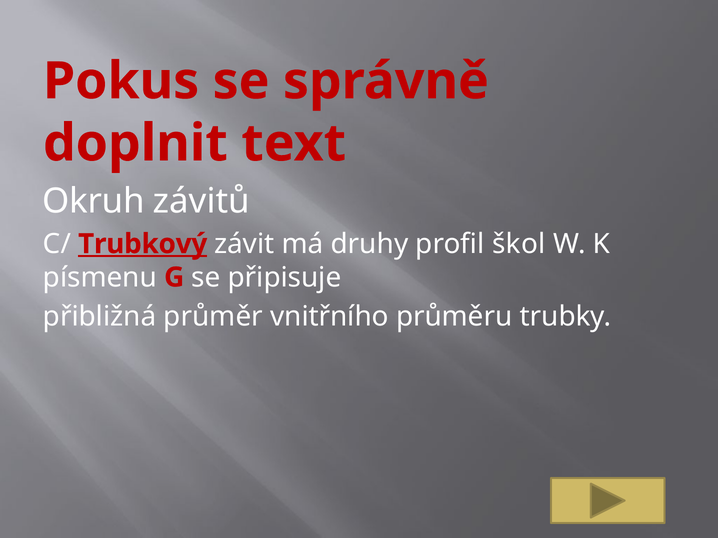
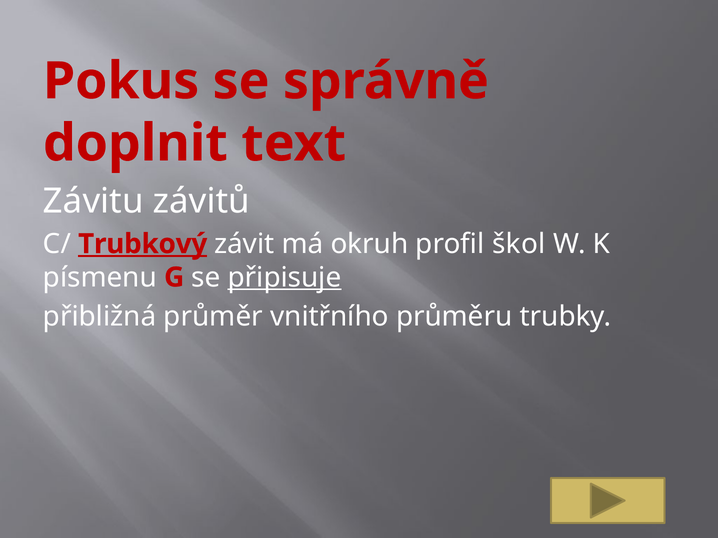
Okruh: Okruh -> Závitu (93, 201)
druhy: druhy -> okruh (369, 244)
připisuje underline: none -> present (285, 278)
